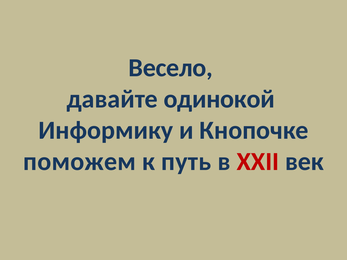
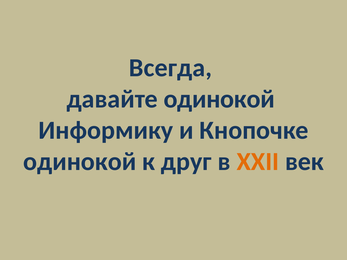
Весело: Весело -> Всегда (170, 68)
поможем: поможем -> одинокой (80, 162)
путь: путь -> друг (186, 162)
XXII colour: red -> orange (258, 162)
